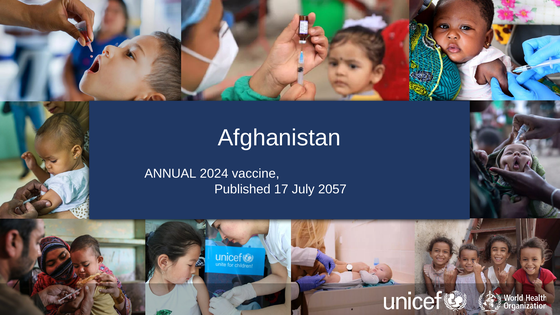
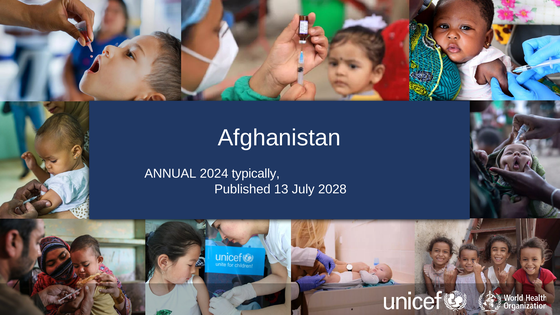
vaccine: vaccine -> typically (256, 174)
17: 17 -> 13 (281, 189)
2057: 2057 -> 2028 (332, 189)
